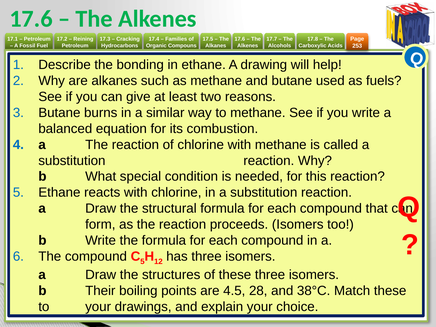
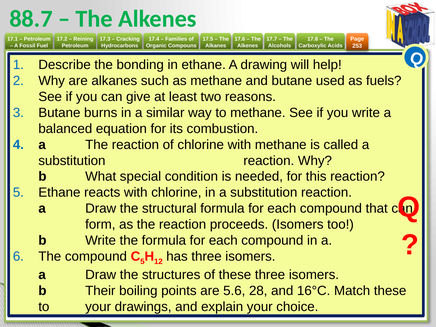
17.6: 17.6 -> 88.7 (31, 19)
4.5: 4.5 -> 5.6 (234, 291)
38°C: 38°C -> 16°C (314, 291)
